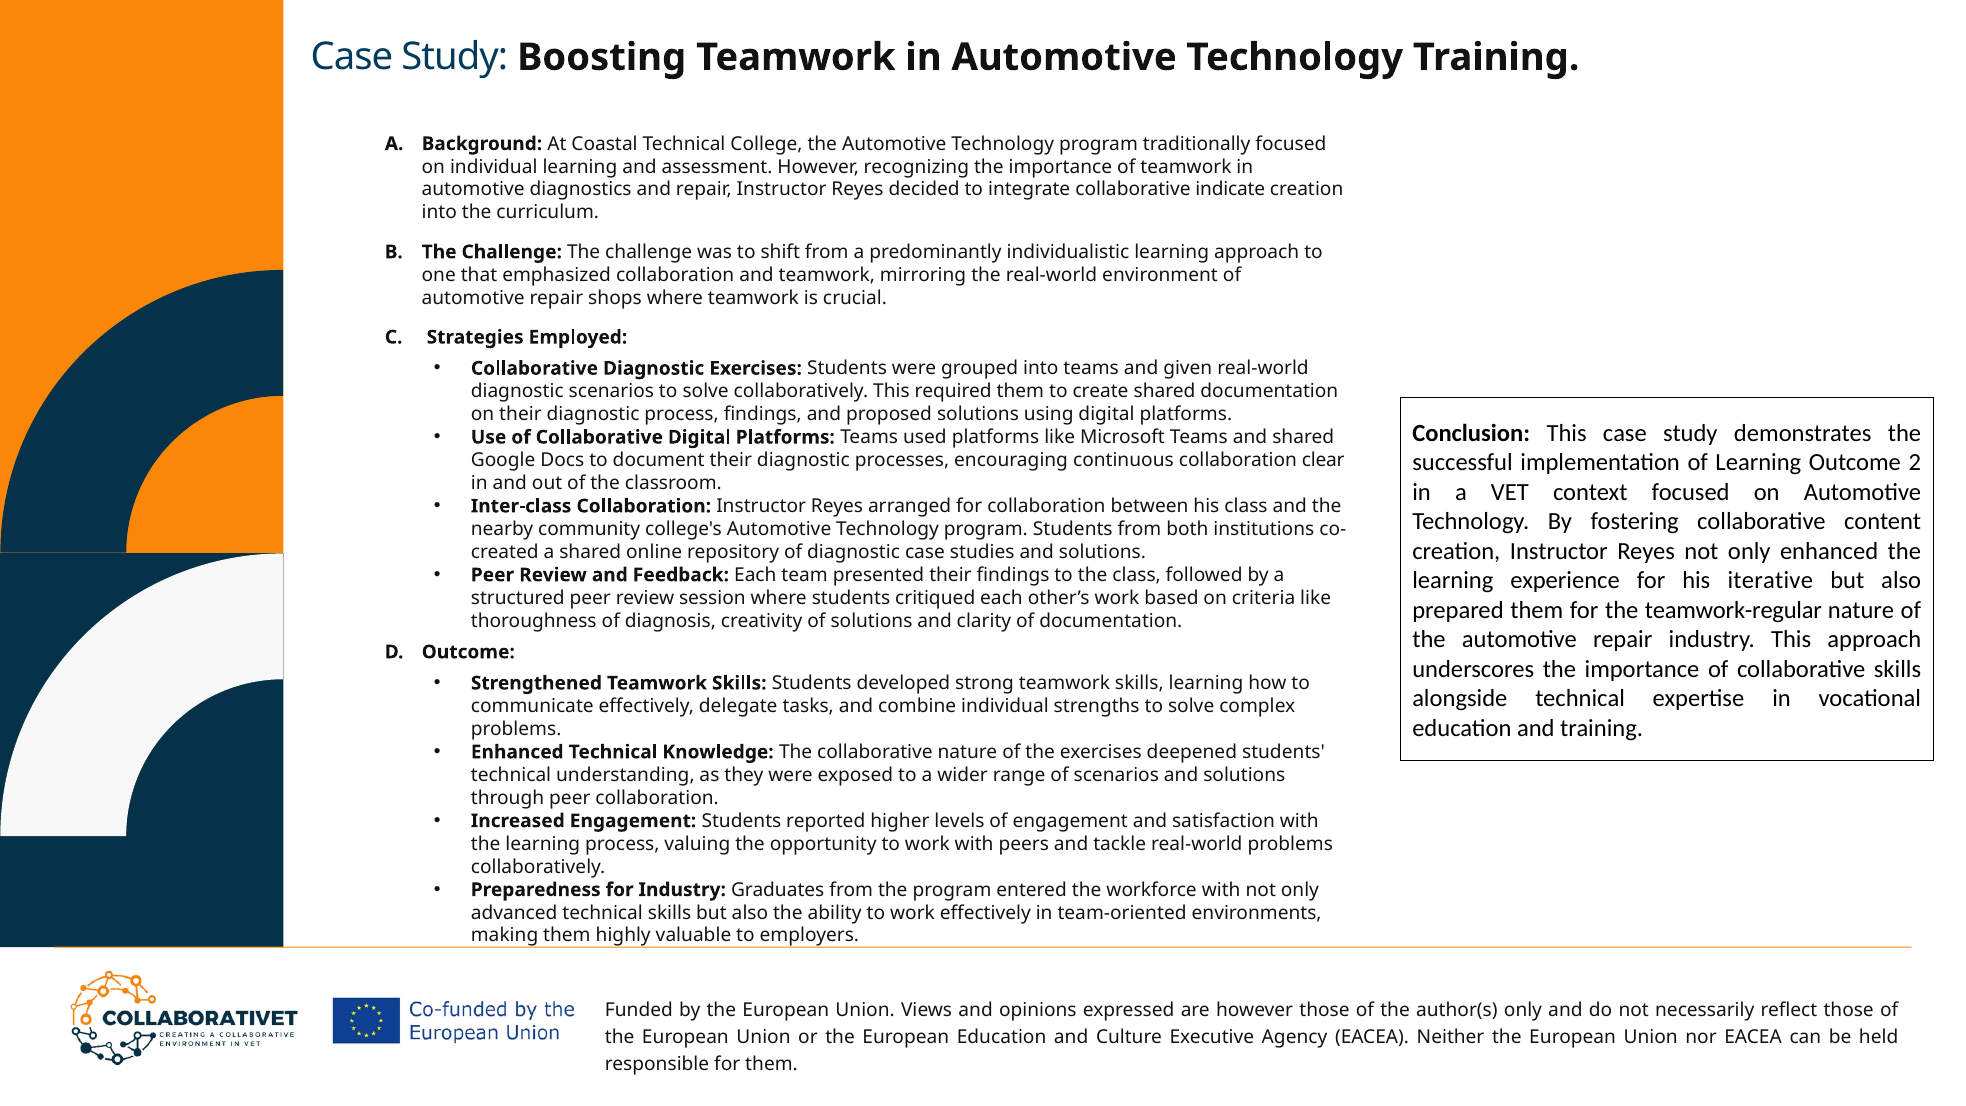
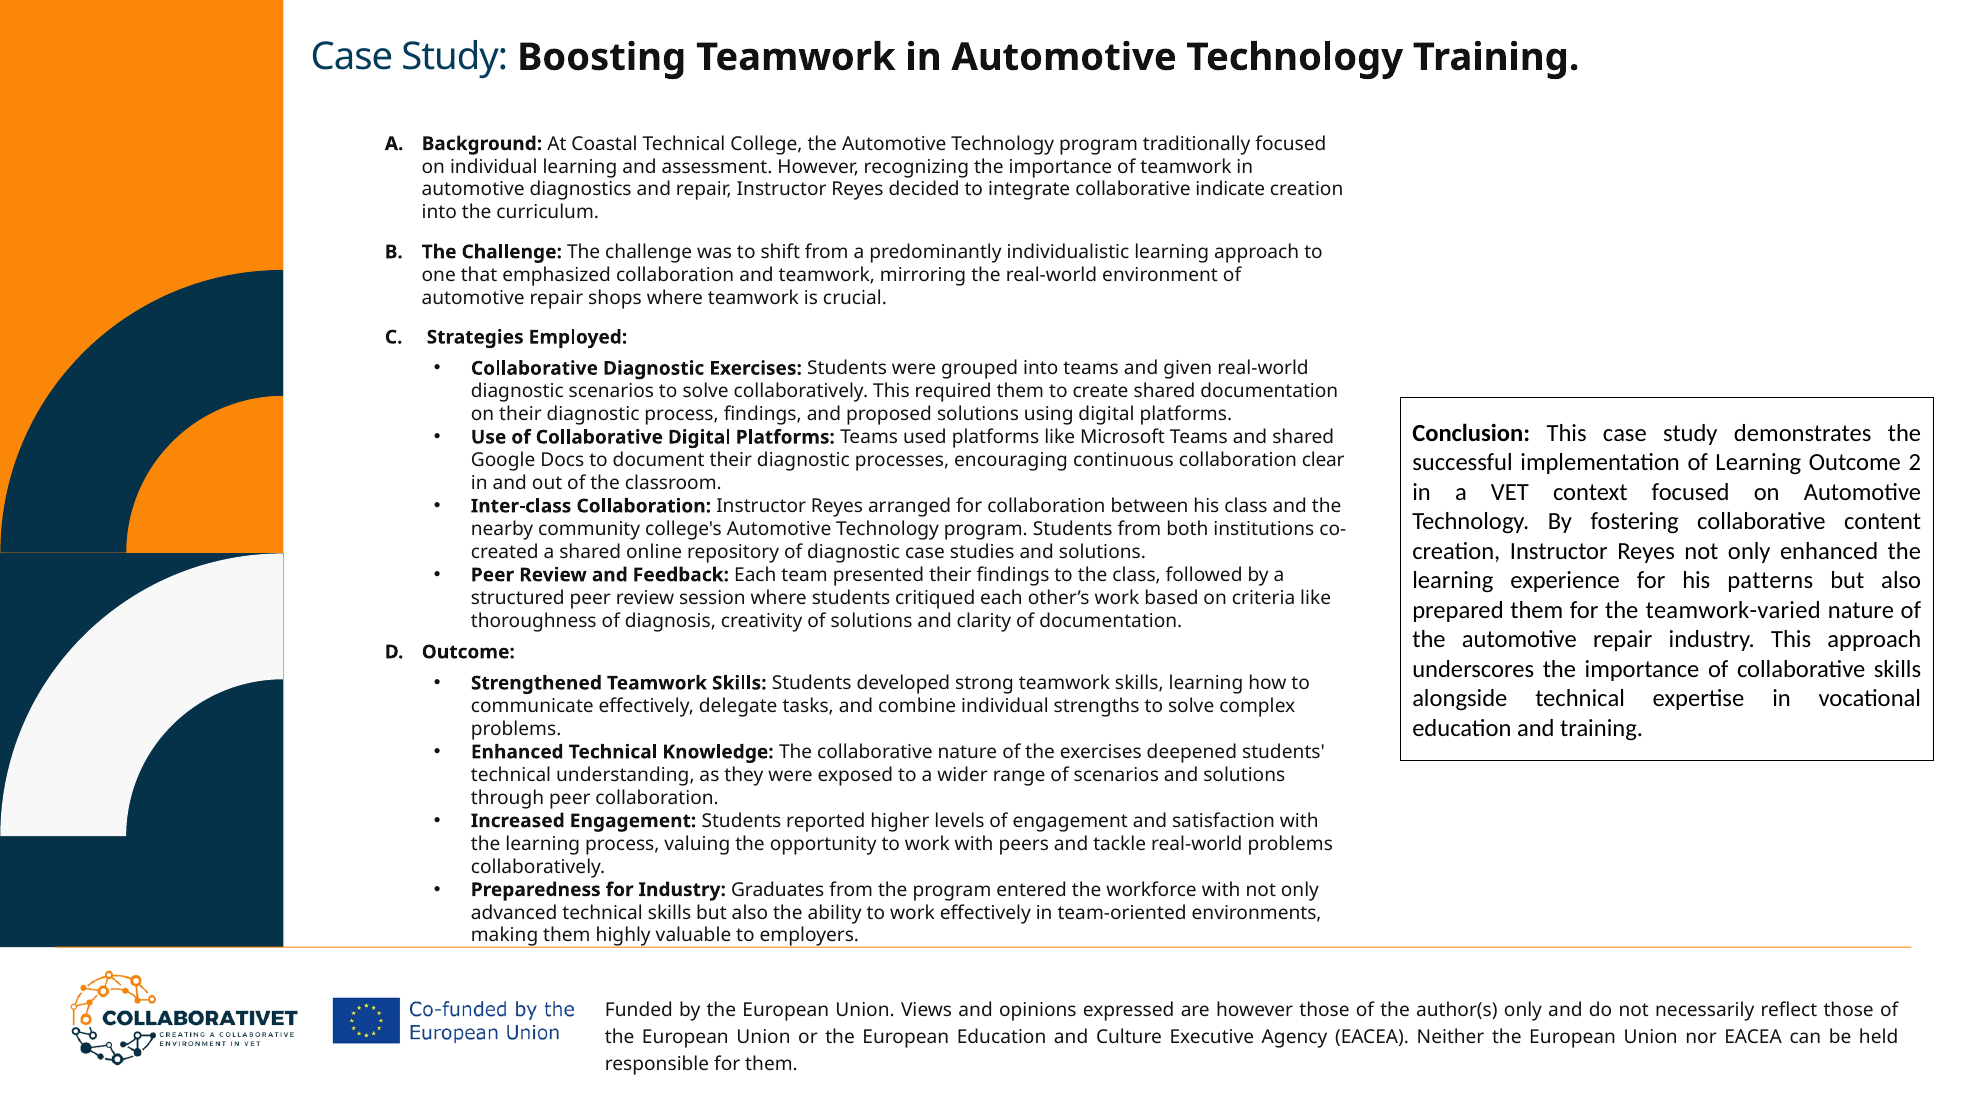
iterative: iterative -> patterns (1770, 580)
teamwork-regular: teamwork-regular -> teamwork-varied (1733, 610)
